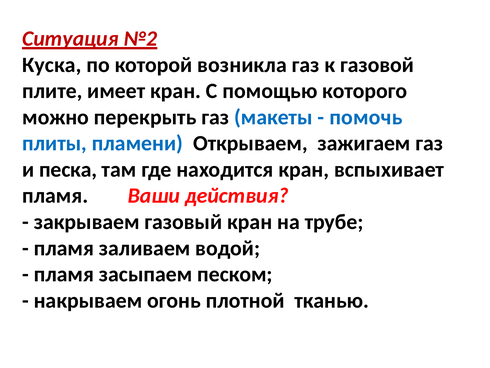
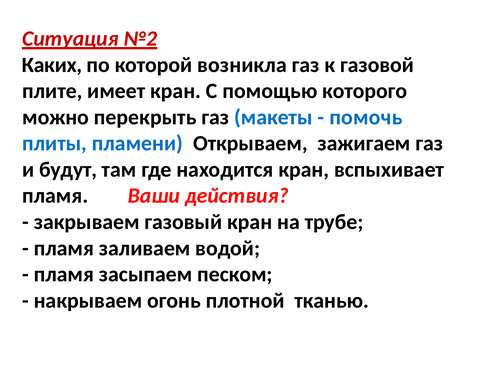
Куска: Куска -> Каких (52, 65)
песка: песка -> будут (68, 169)
